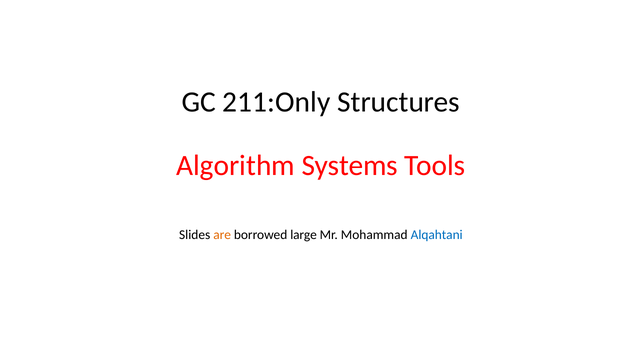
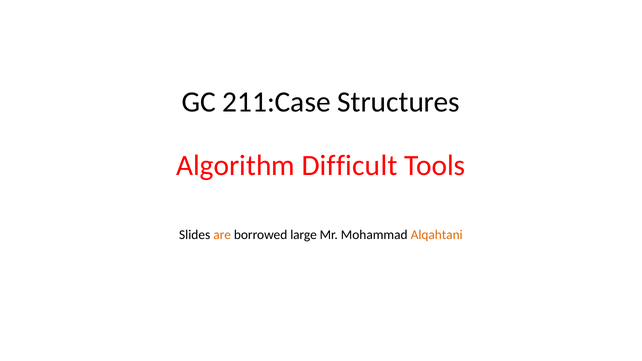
211:Only: 211:Only -> 211:Case (277, 102)
Systems: Systems -> Difficult (350, 166)
Alqahtani colour: blue -> orange (437, 235)
